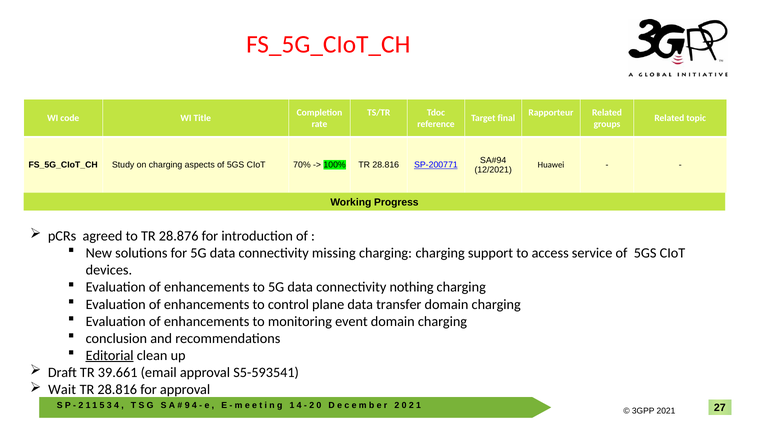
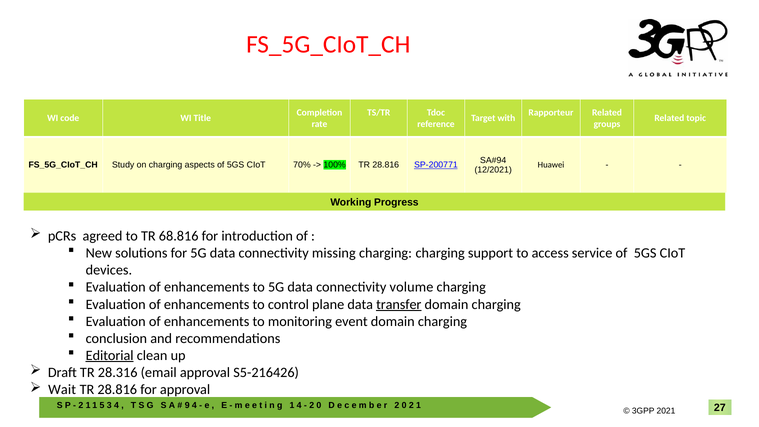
final: final -> with (506, 118)
28.876: 28.876 -> 68.816 (179, 236)
nothing: nothing -> volume (411, 287)
transfer underline: none -> present (399, 304)
39.661: 39.661 -> 28.316 (118, 373)
S5-593541: S5-593541 -> S5-216426 (266, 373)
